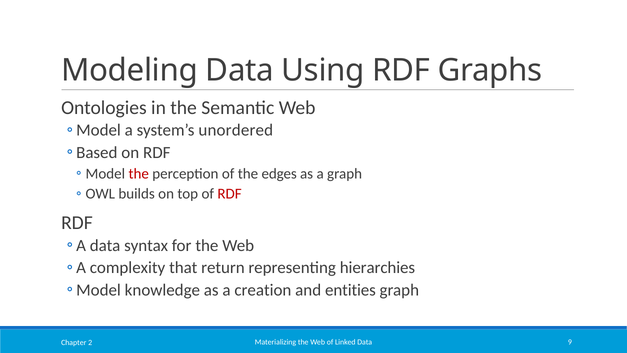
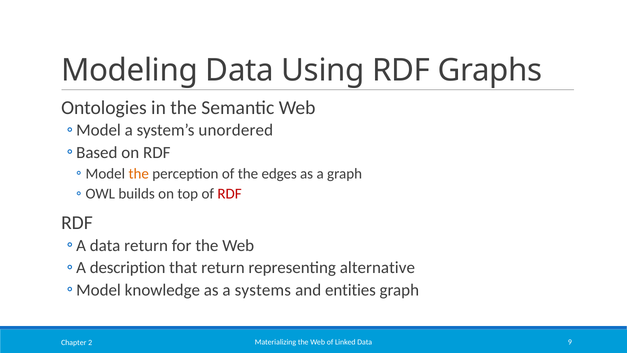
the colour: red -> orange (139, 174)
data syntax: syntax -> return (146, 245)
complexity: complexity -> description (128, 267)
hierarchies: hierarchies -> alternative (377, 267)
creation: creation -> systems (263, 290)
